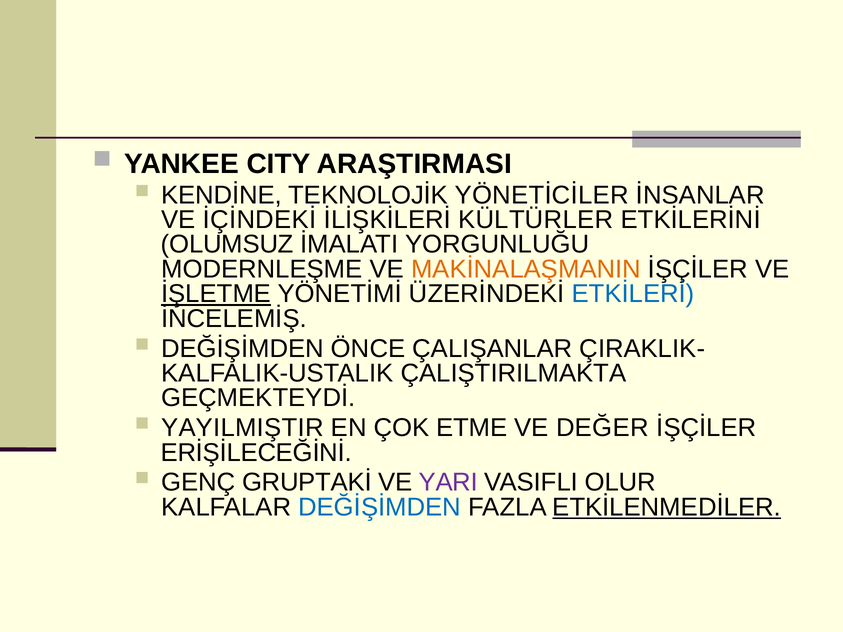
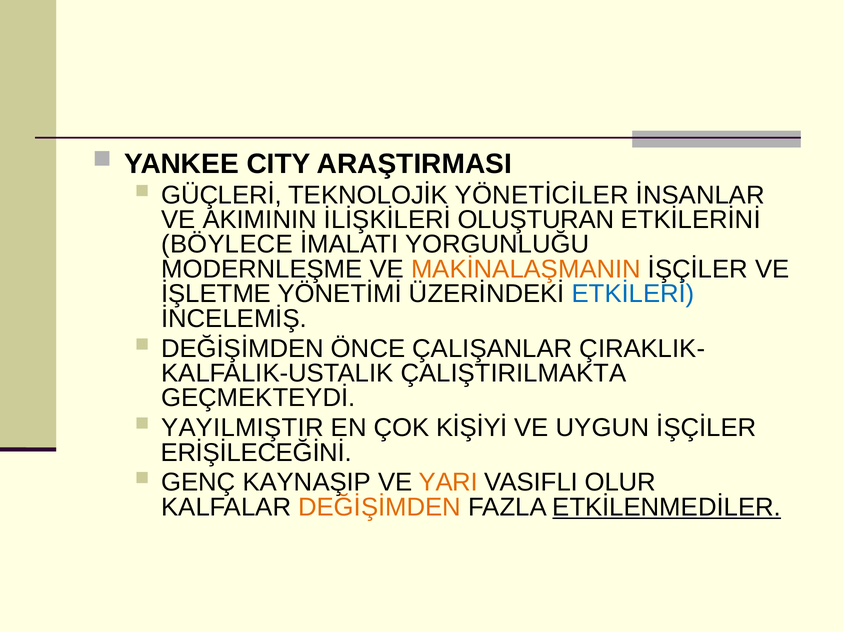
KENDİNE: KENDİNE -> GÜÇLERİ (221, 195)
İÇİNDEKİ: İÇİNDEKİ -> AKIMININ (260, 220)
KÜLTÜRLER: KÜLTÜRLER -> OLUŞTURAN (536, 220)
OLUMSUZ: OLUMSUZ -> BÖYLECE (227, 245)
İŞLETME underline: present -> none (216, 294)
ETME: ETME -> KİŞİYİ (472, 428)
DEĞER: DEĞER -> UYGUN (602, 428)
GRUPTAKİ: GRUPTAKİ -> KAYNAŞIP (307, 483)
YARI colour: purple -> orange (448, 483)
DEĞİŞİMDEN colour: blue -> orange (380, 507)
